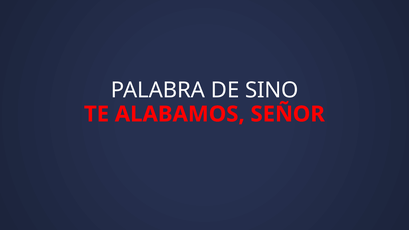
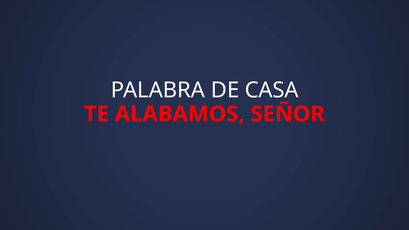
SINO: SINO -> CASA (272, 90)
